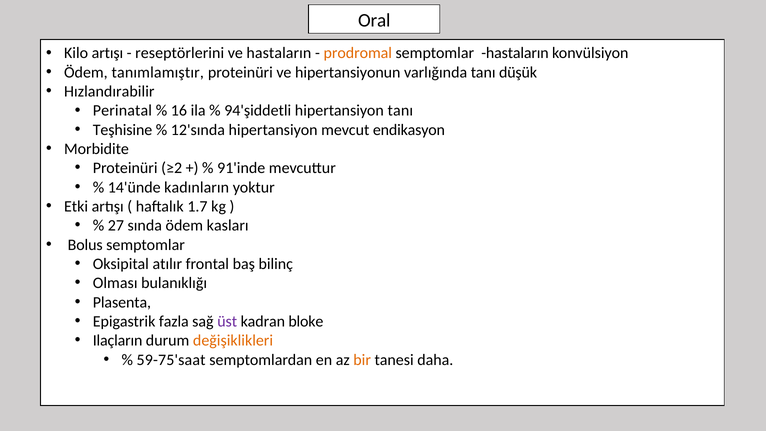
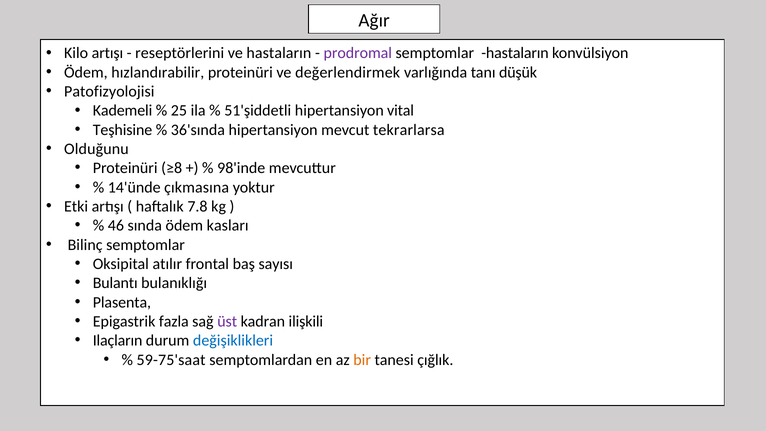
Oral: Oral -> Ağır (374, 20)
prodromal colour: orange -> purple (358, 53)
tanımlamıştır: tanımlamıştır -> hızlandırabilir (158, 72)
hipertansiyonun: hipertansiyonun -> değerlendirmek (348, 72)
Hızlandırabilir: Hızlandırabilir -> Patofizyolojisi (109, 91)
Perinatal: Perinatal -> Kademeli (123, 111)
16: 16 -> 25 (179, 111)
94'şiddetli: 94'şiddetli -> 51'şiddetli (258, 111)
hipertansiyon tanı: tanı -> vital (401, 111)
12'sında: 12'sında -> 36'sında (198, 130)
endikasyon: endikasyon -> tekrarlarsa (409, 130)
Morbidite: Morbidite -> Olduğunu (96, 149)
≥2: ≥2 -> ≥8 (172, 168)
91'inde: 91'inde -> 98'inde (241, 168)
kadınların: kadınların -> çıkmasına (197, 187)
1.7: 1.7 -> 7.8 (197, 206)
27: 27 -> 46 (116, 226)
Bolus: Bolus -> Bilinç (85, 245)
bilinç: bilinç -> sayısı (276, 264)
Olması: Olması -> Bulantı (115, 283)
bloke: bloke -> ilişkili (306, 321)
değişiklikleri colour: orange -> blue (233, 340)
daha: daha -> çığlık (435, 360)
